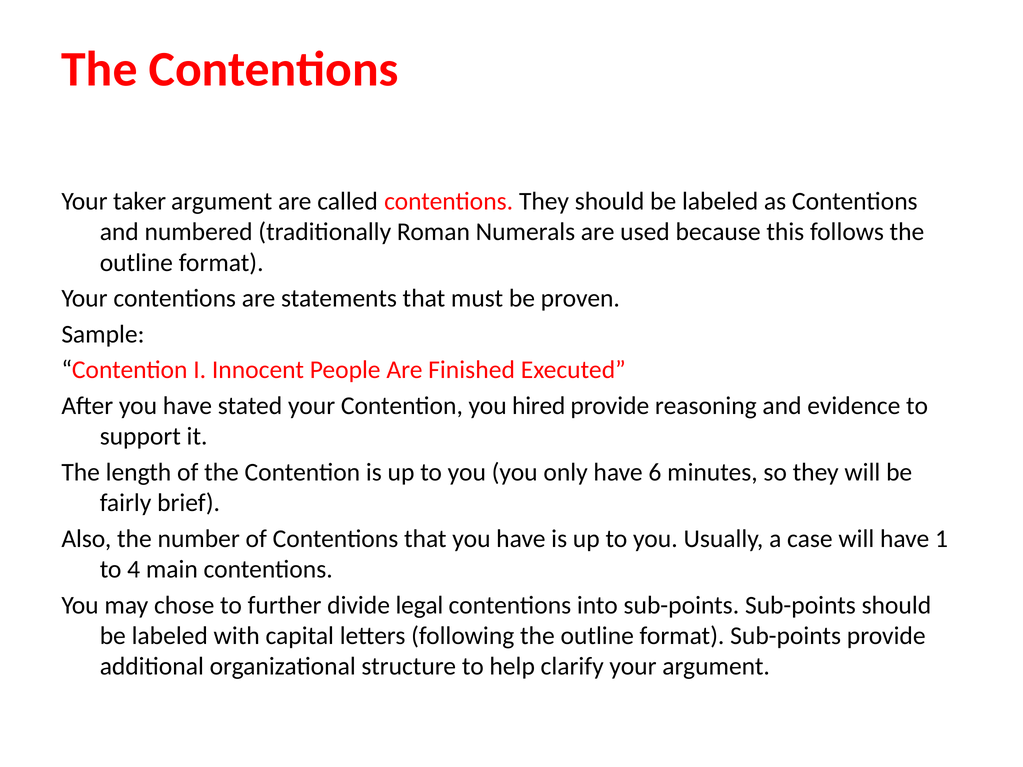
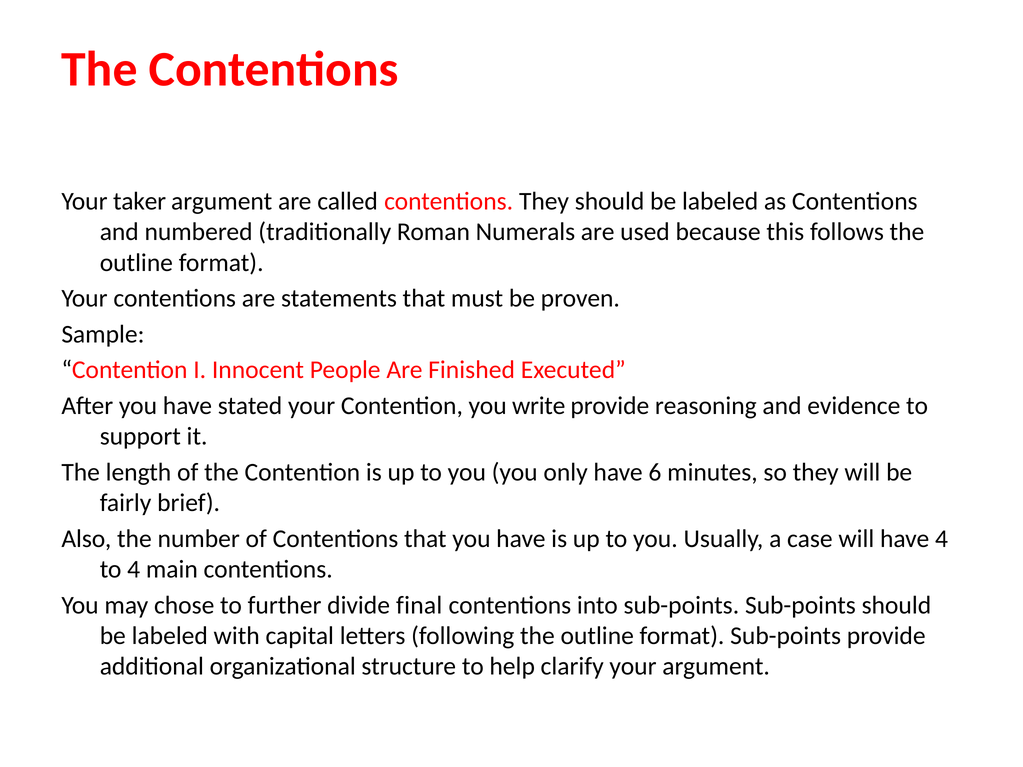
hired: hired -> write (539, 406)
have 1: 1 -> 4 (941, 539)
legal: legal -> final (419, 605)
